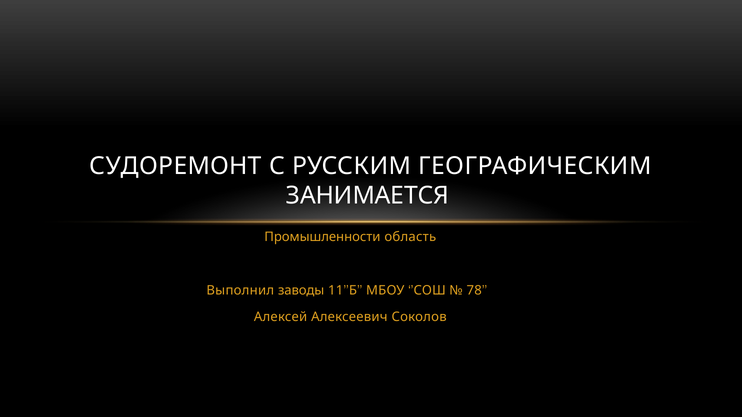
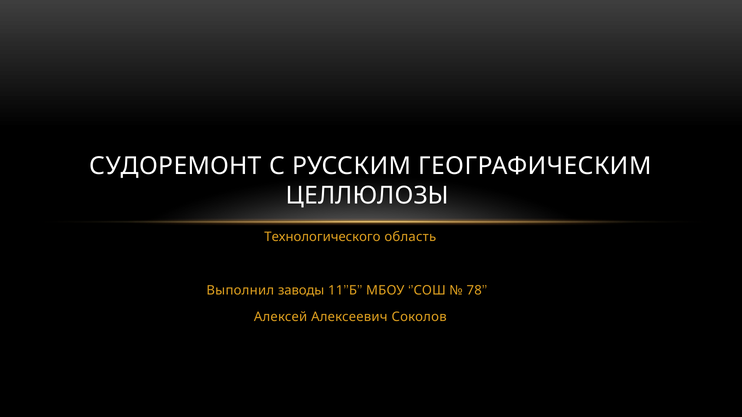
ЗАНИМАЕТСЯ: ЗАНИМАЕТСЯ -> ЦЕЛЛЮЛОЗЫ (367, 196)
Промышленности: Промышленности -> Технологического (322, 237)
